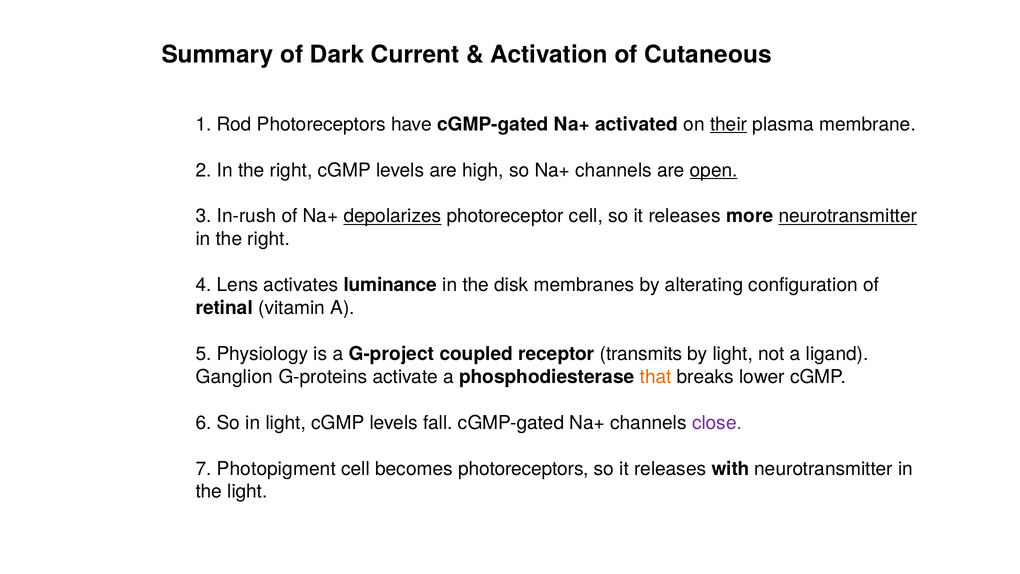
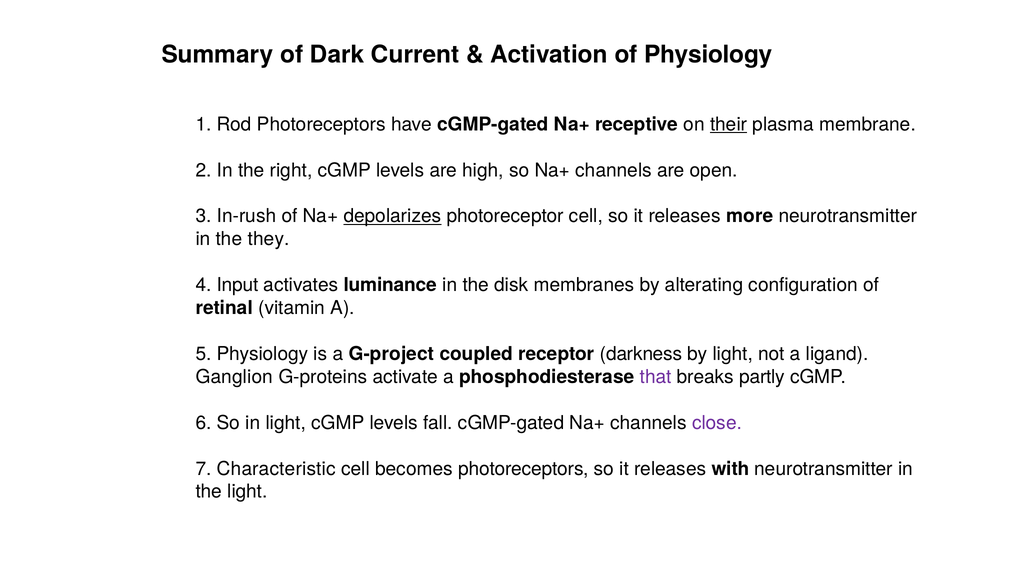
of Cutaneous: Cutaneous -> Physiology (708, 55)
activated: activated -> receptive (637, 124)
open underline: present -> none (714, 170)
neurotransmitter underline: present -> none (848, 216)
right: right -> they (269, 239)
Lens: Lens -> Input (238, 285)
transmits: transmits -> darkness (641, 354)
that colour: orange -> purple (656, 377)
lower: lower -> partly (762, 377)
Photopigment: Photopigment -> Characteristic (276, 469)
